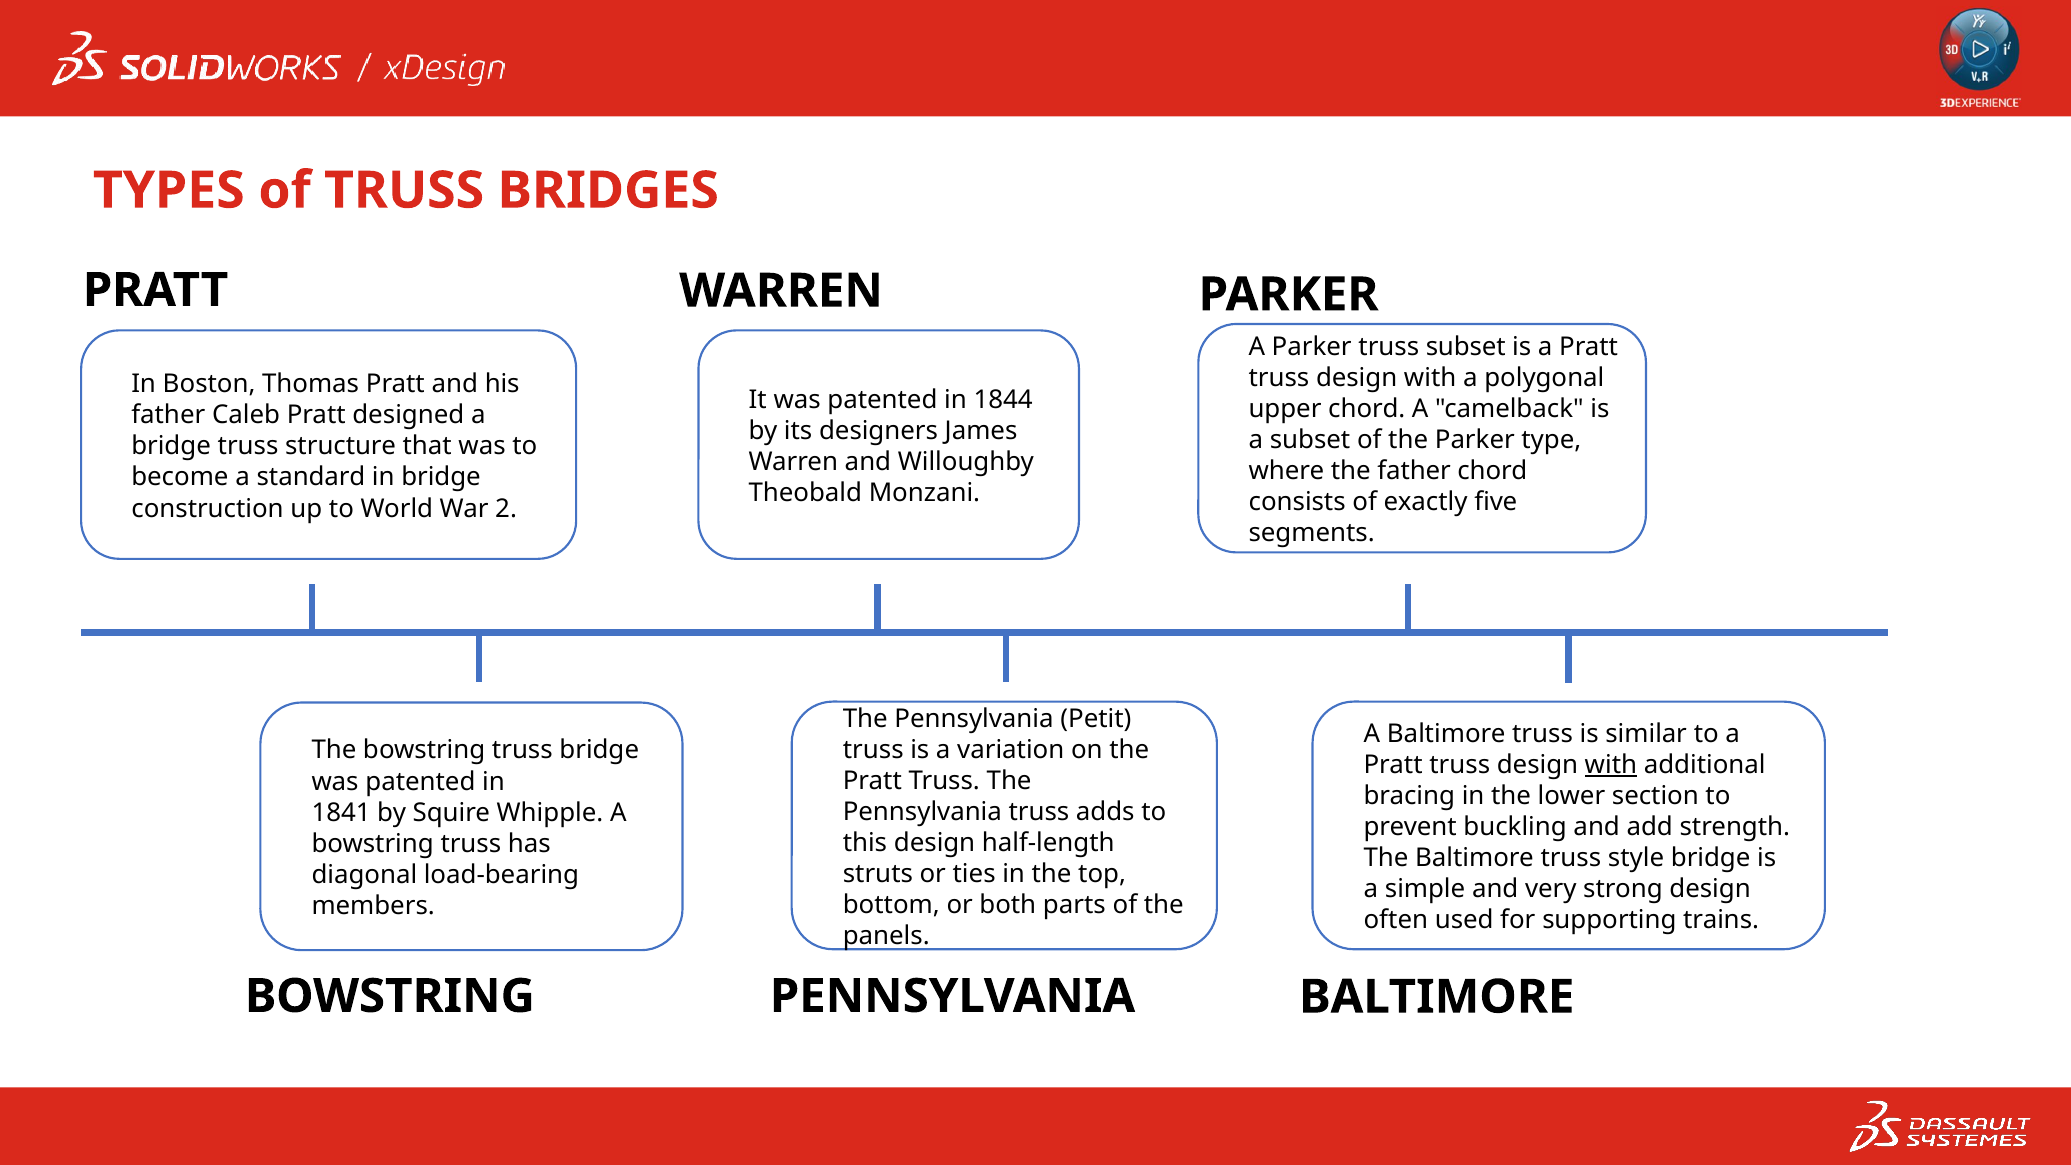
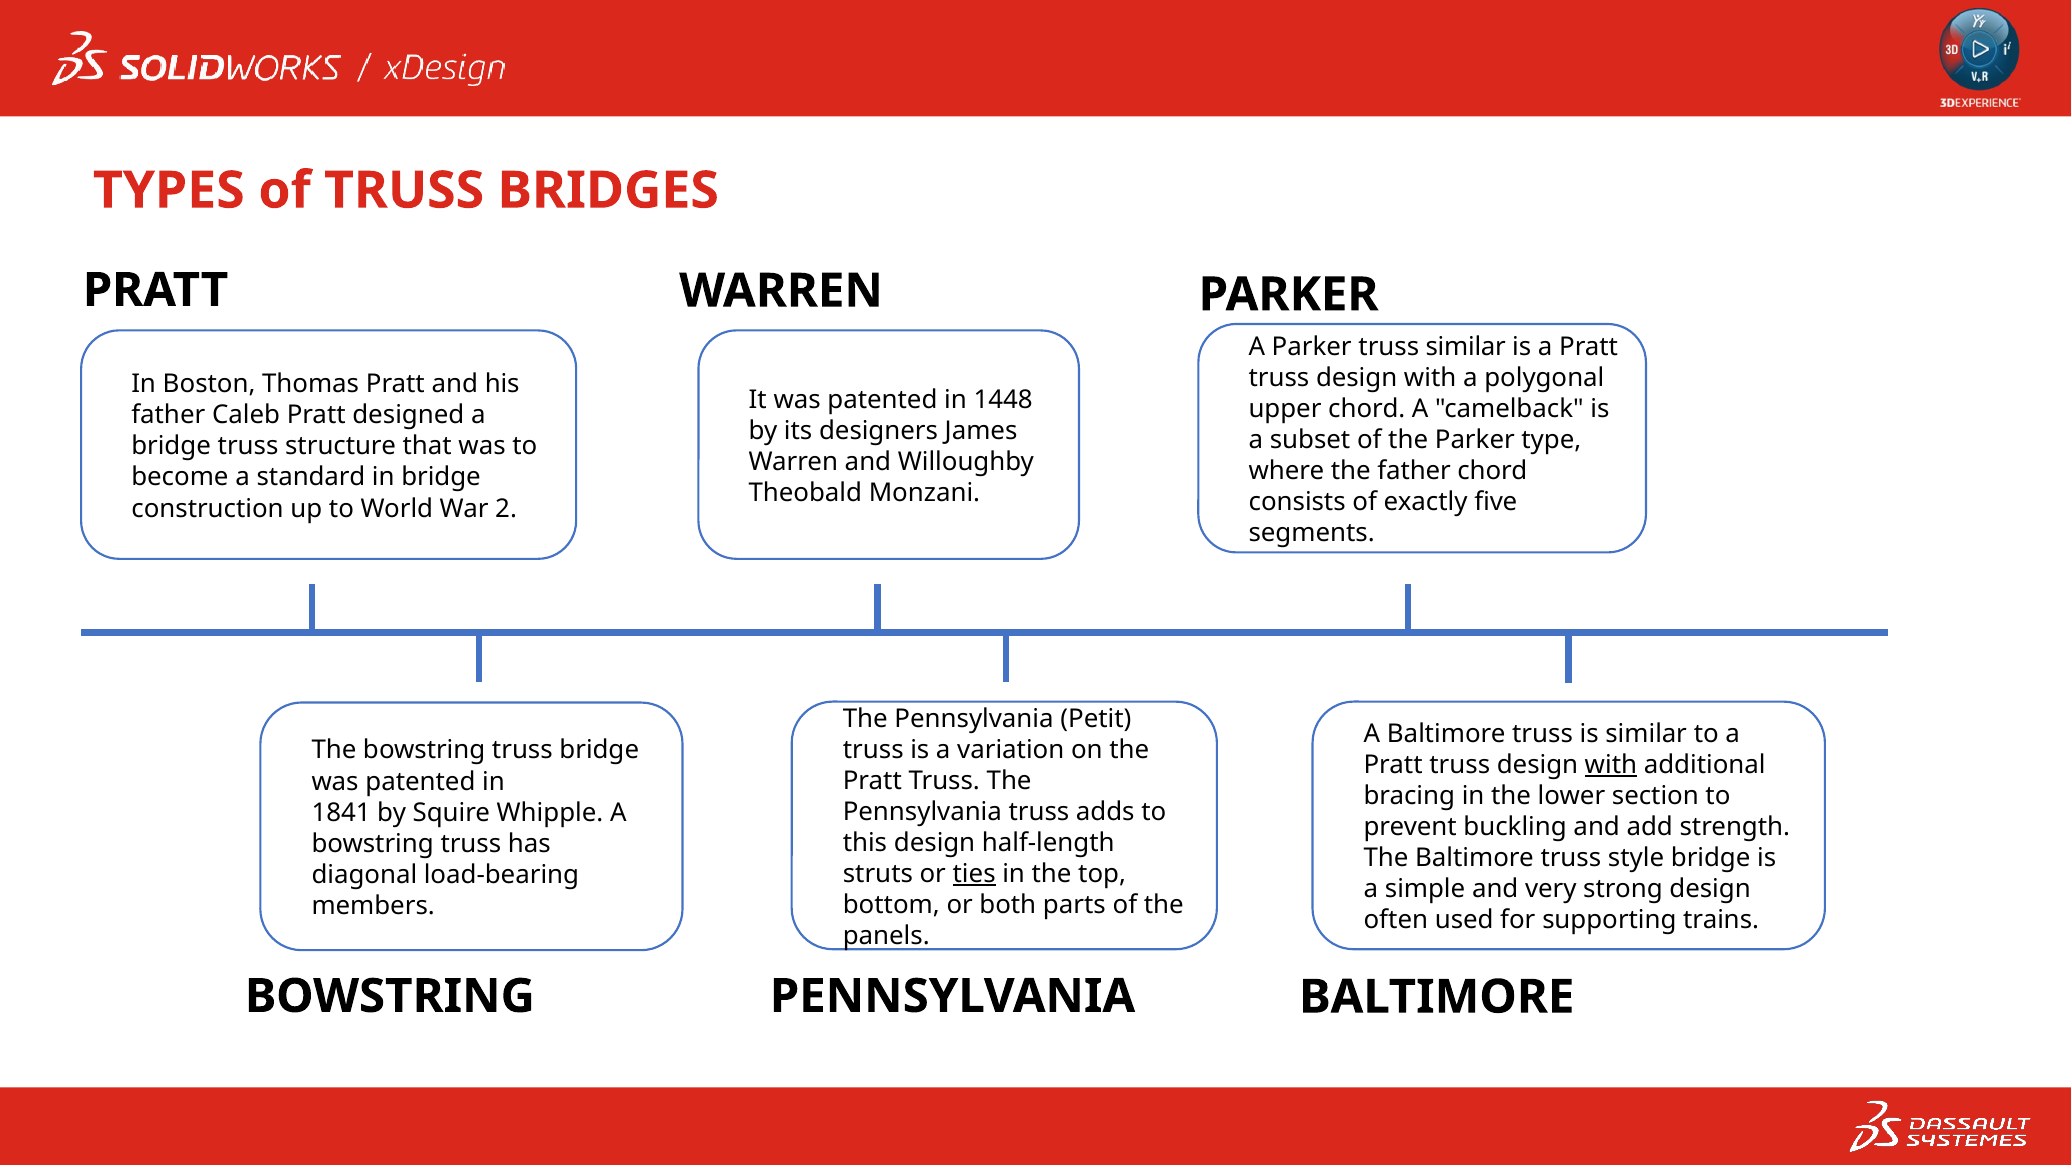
truss subset: subset -> similar (1466, 347)
1844: 1844 -> 1448 (1003, 400)
ties underline: none -> present (974, 874)
